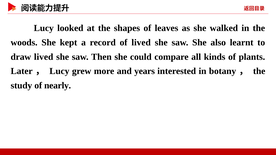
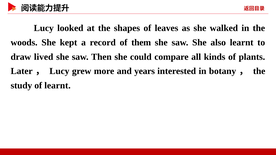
of lived: lived -> them (141, 43)
of nearly: nearly -> learnt (58, 86)
